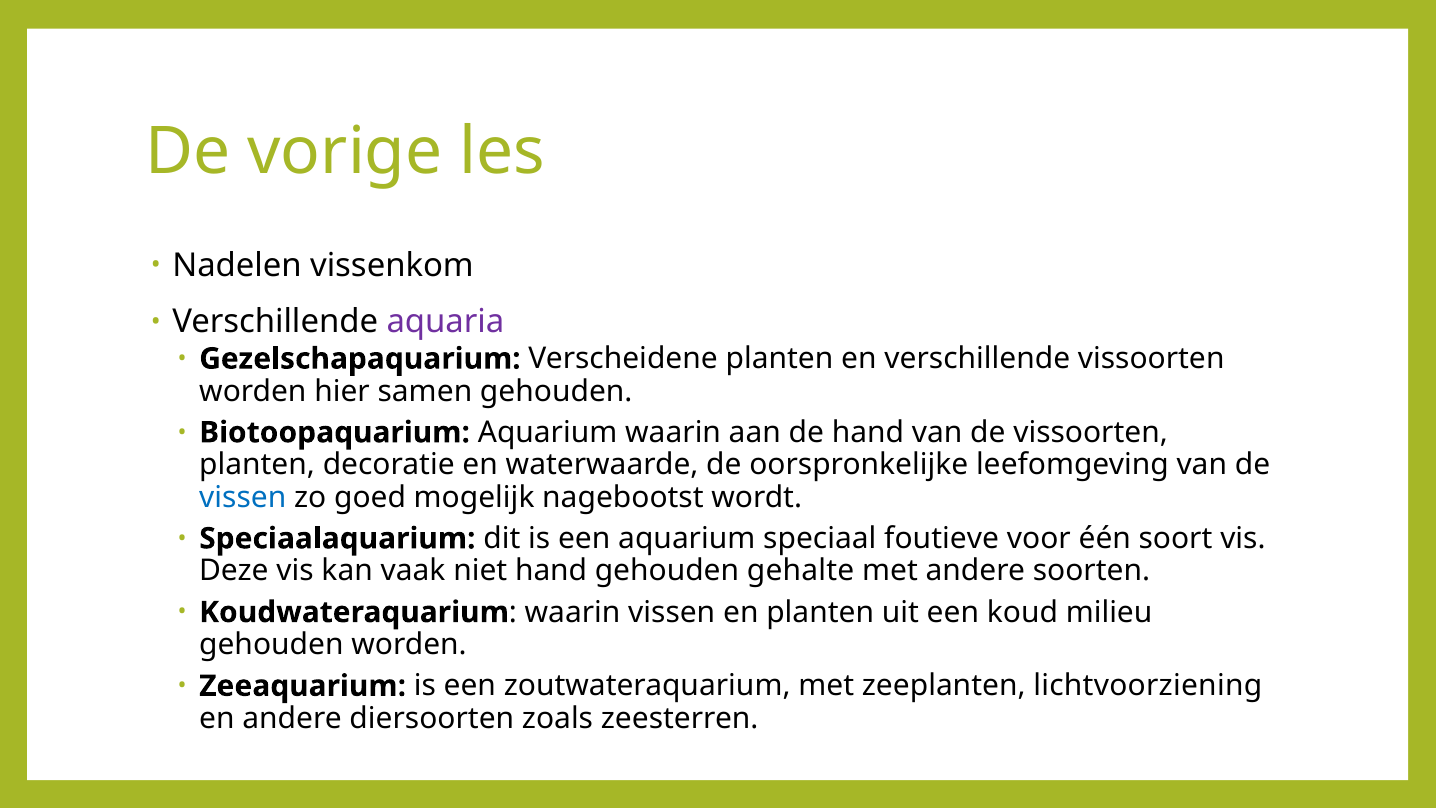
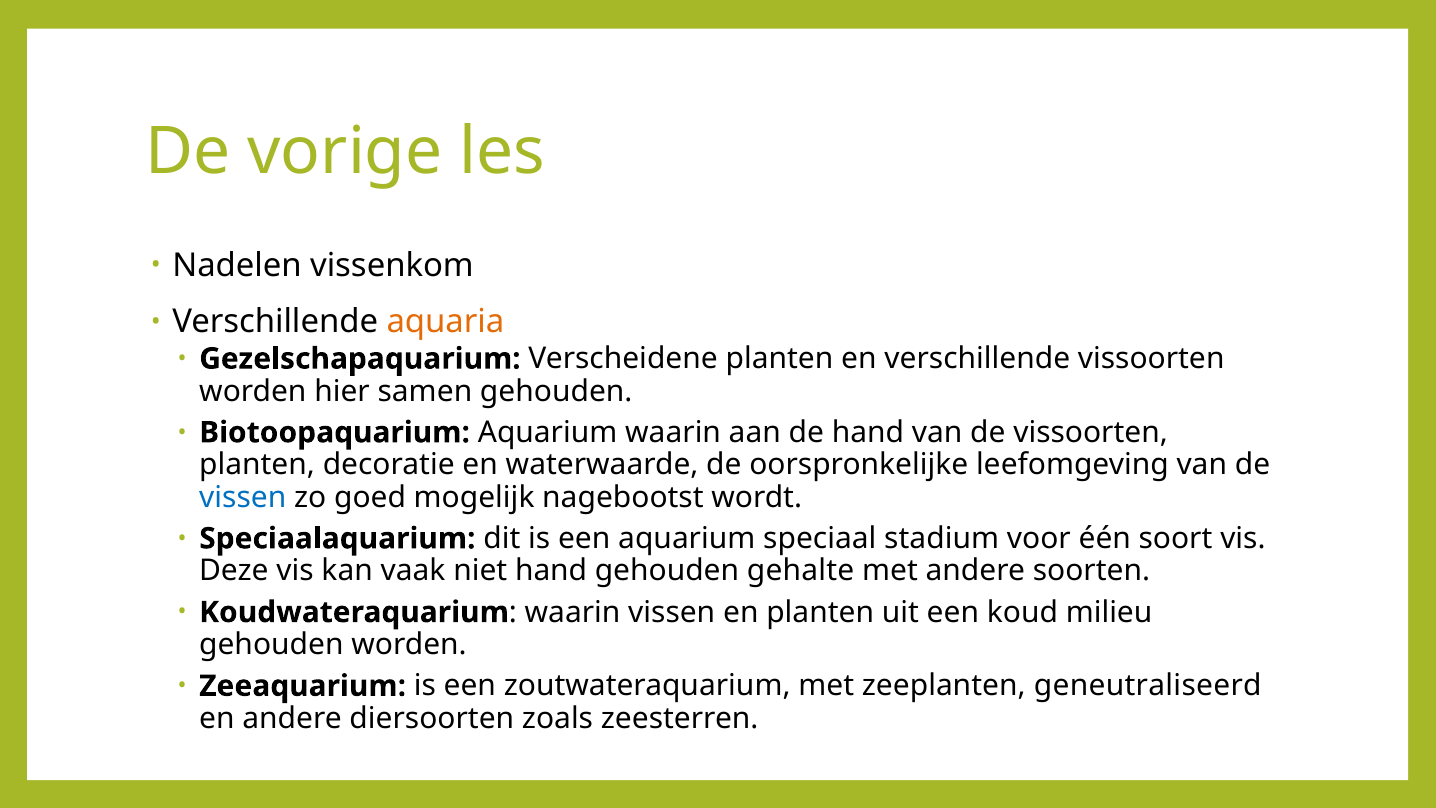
aquaria colour: purple -> orange (445, 322)
foutieve: foutieve -> stadium (942, 538)
lichtvoorziening: lichtvoorziening -> geneutraliseerd (1148, 686)
